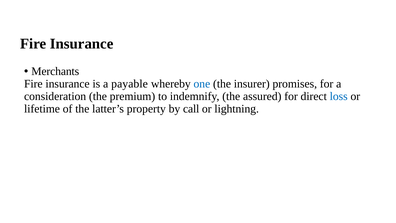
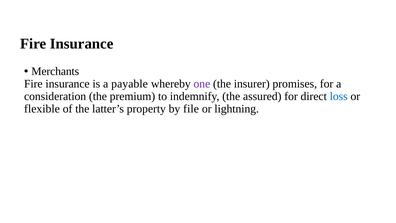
one colour: blue -> purple (202, 84)
lifetime: lifetime -> flexible (42, 109)
call: call -> file (191, 109)
